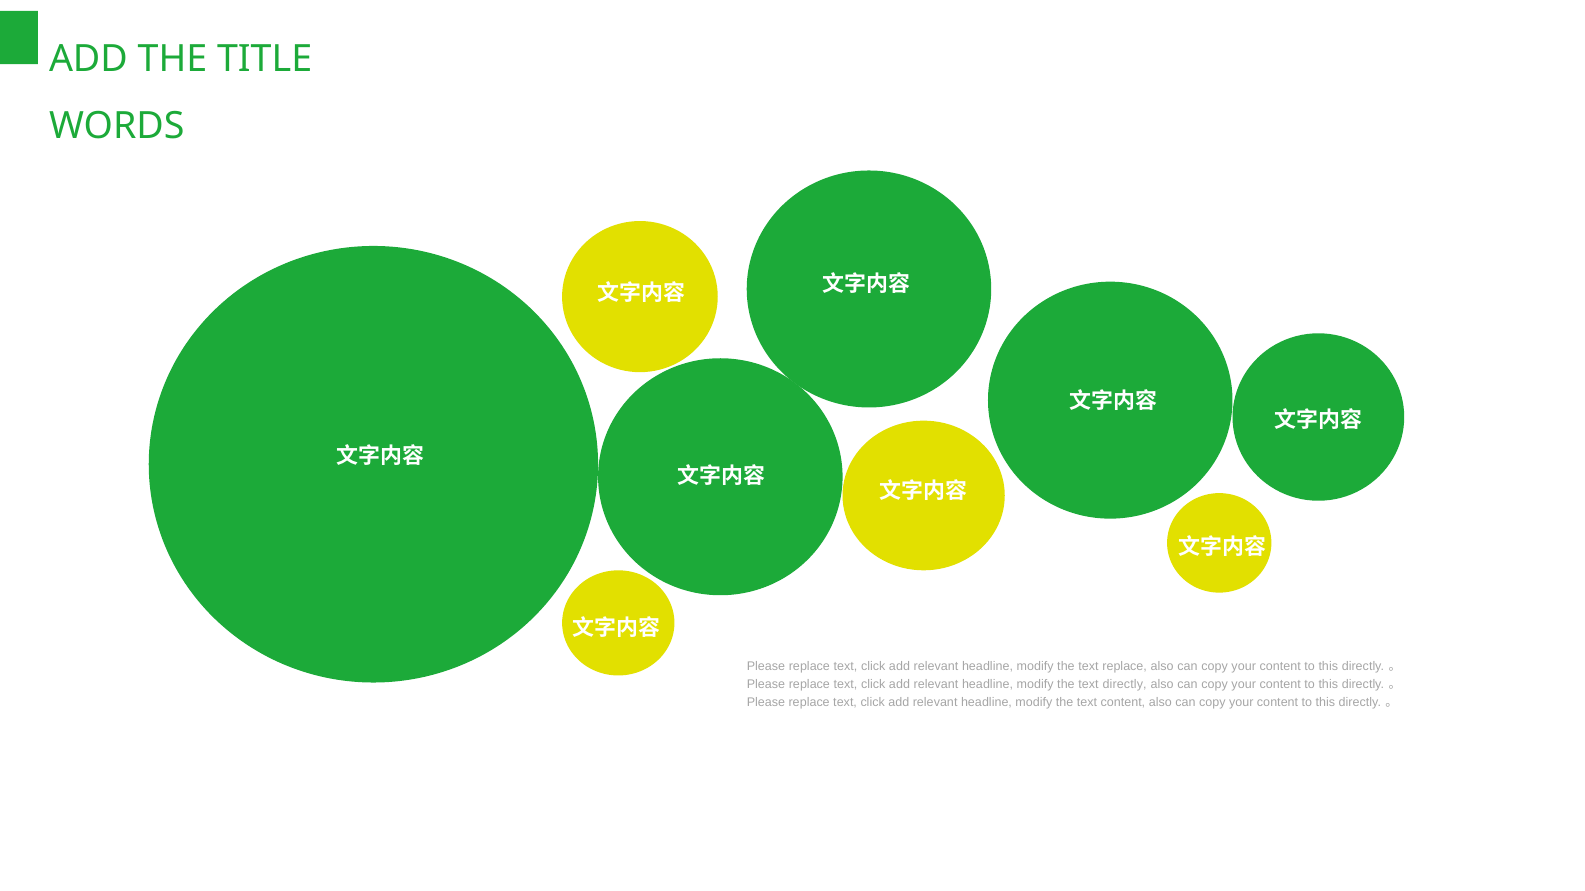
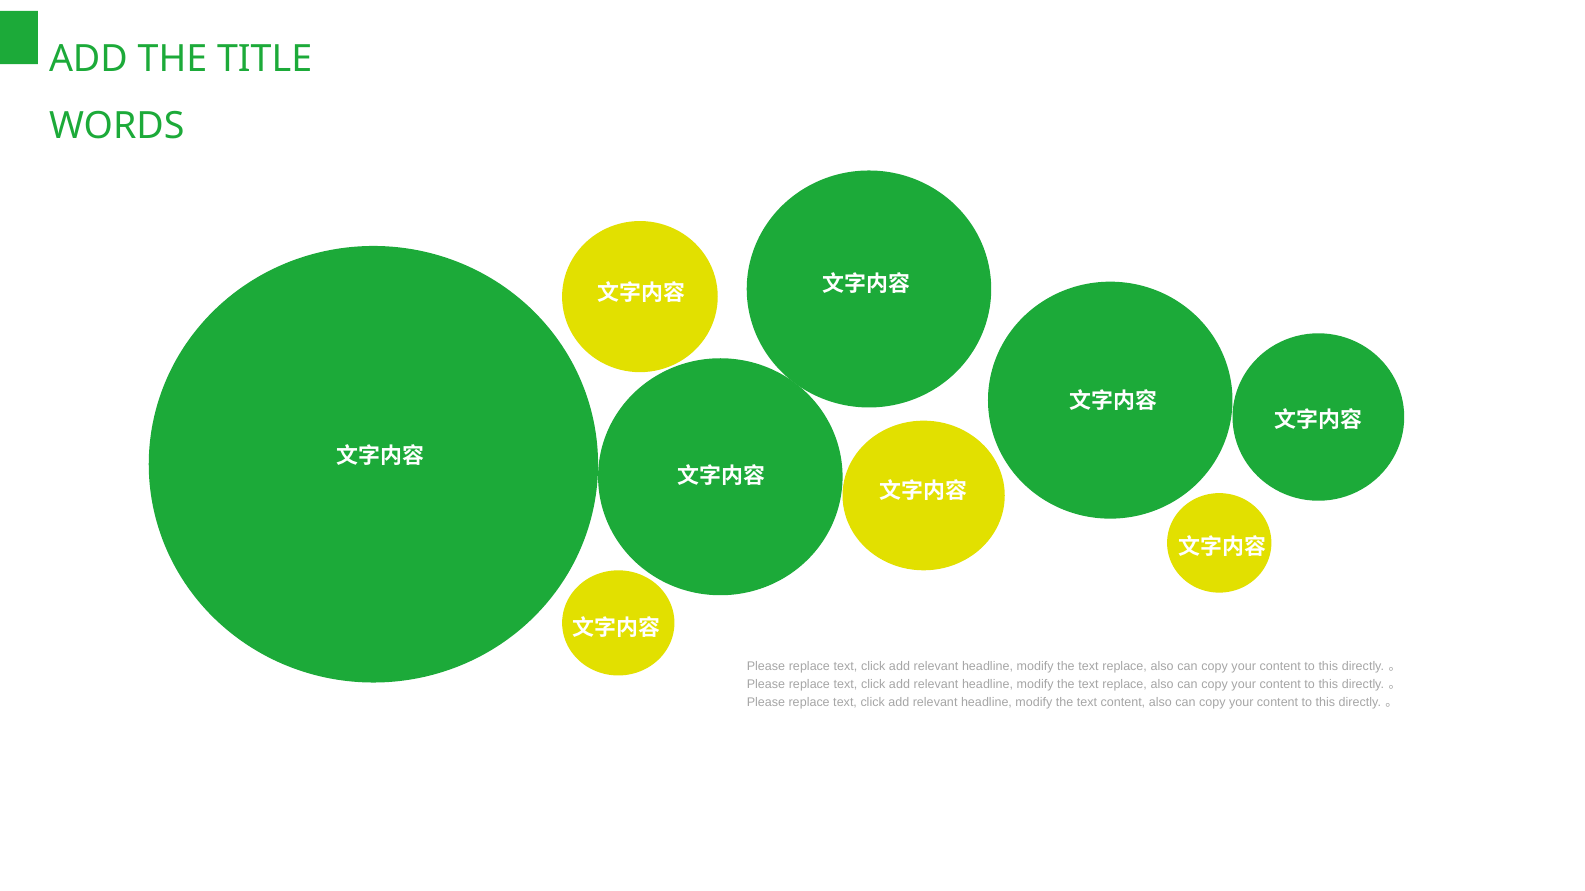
directly: directly -> replace (1125, 685)
